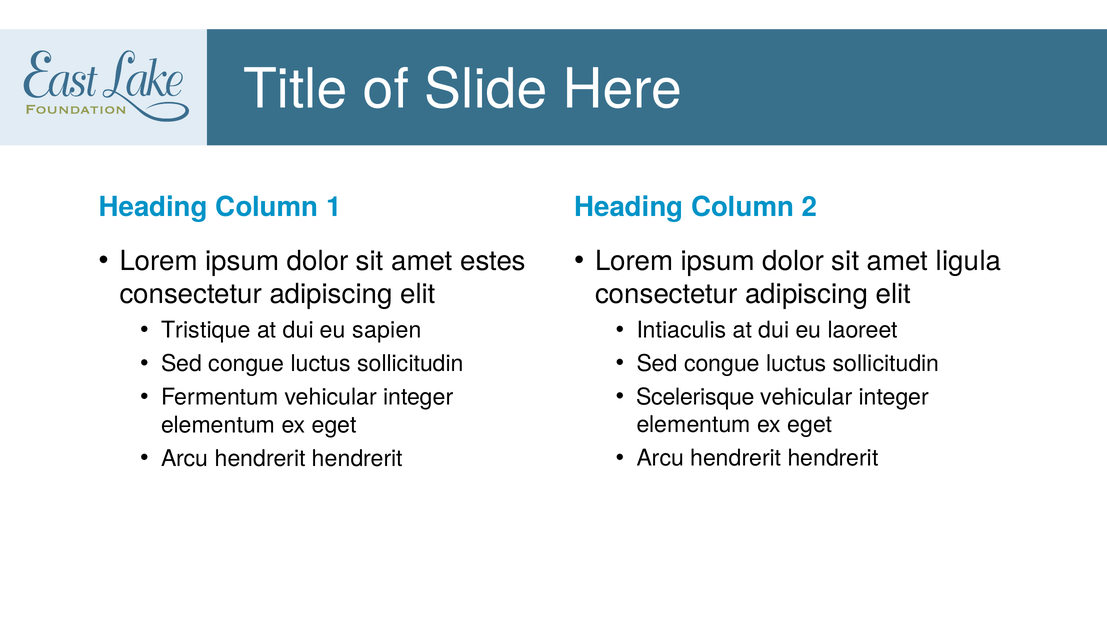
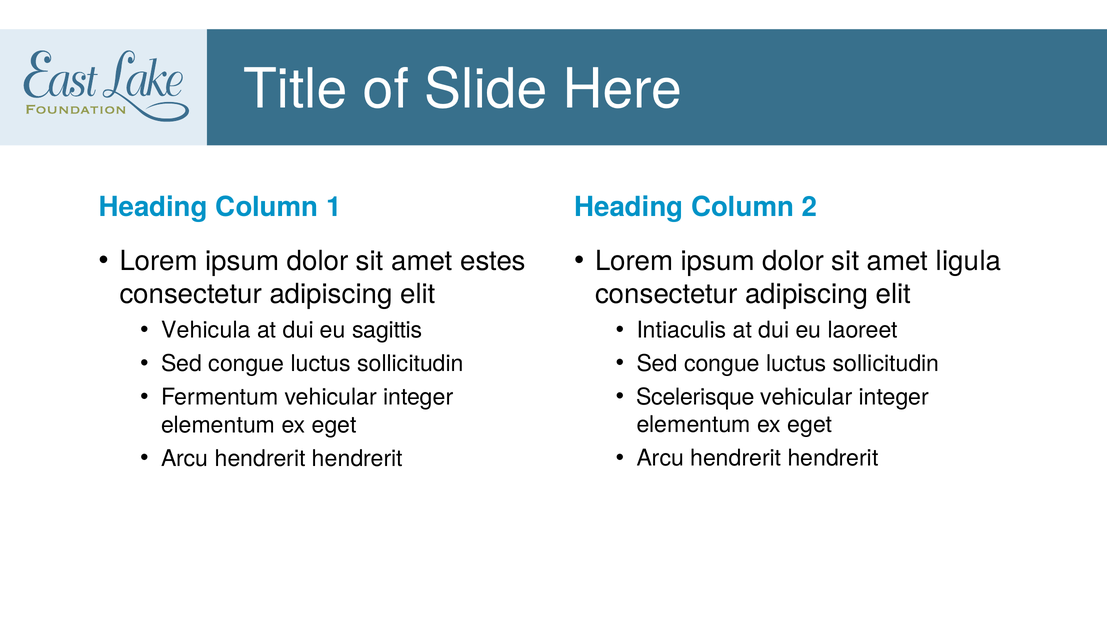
Tristique: Tristique -> Vehicula (206, 330)
sapien: sapien -> sagittis (387, 330)
